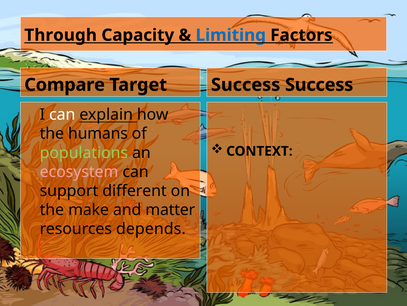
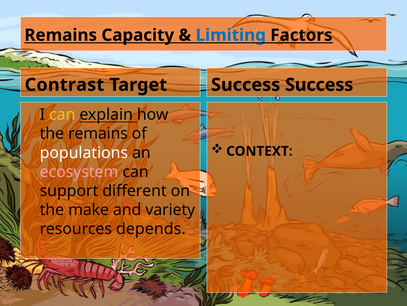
Through: Through -> Remains (61, 35)
Compare: Compare -> Contrast (64, 85)
can colour: white -> yellow (62, 114)
the humans: humans -> remains (98, 133)
populations colour: light green -> white (84, 152)
matter: matter -> variety (170, 209)
